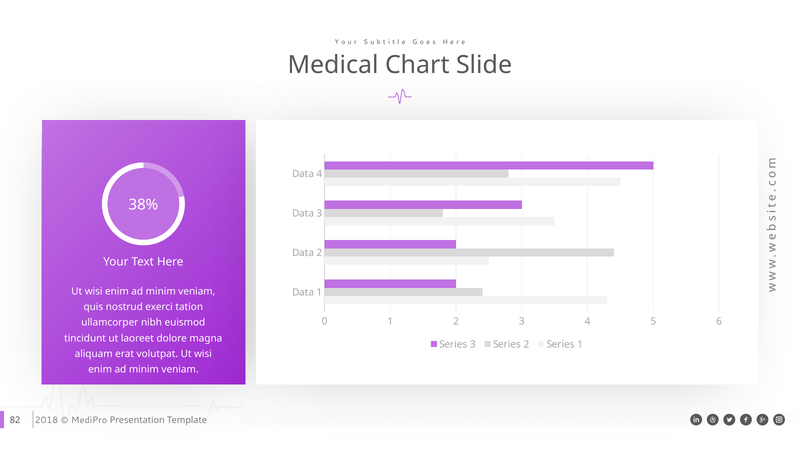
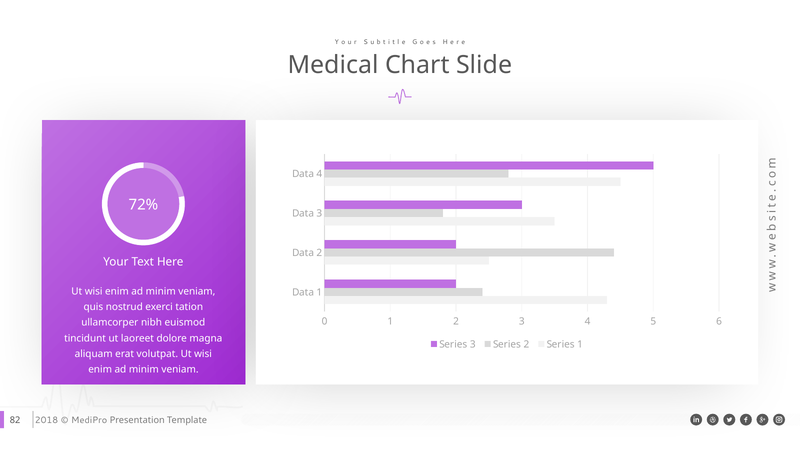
38%: 38% -> 72% (143, 205)
